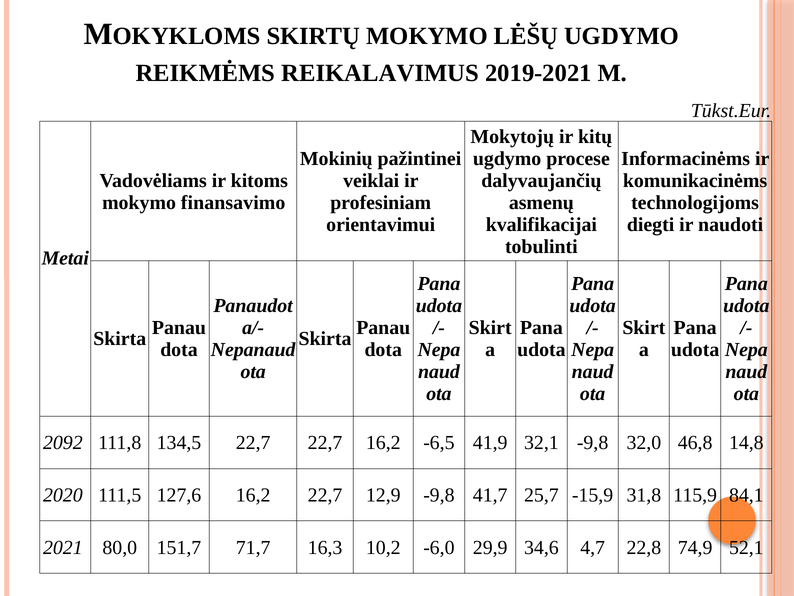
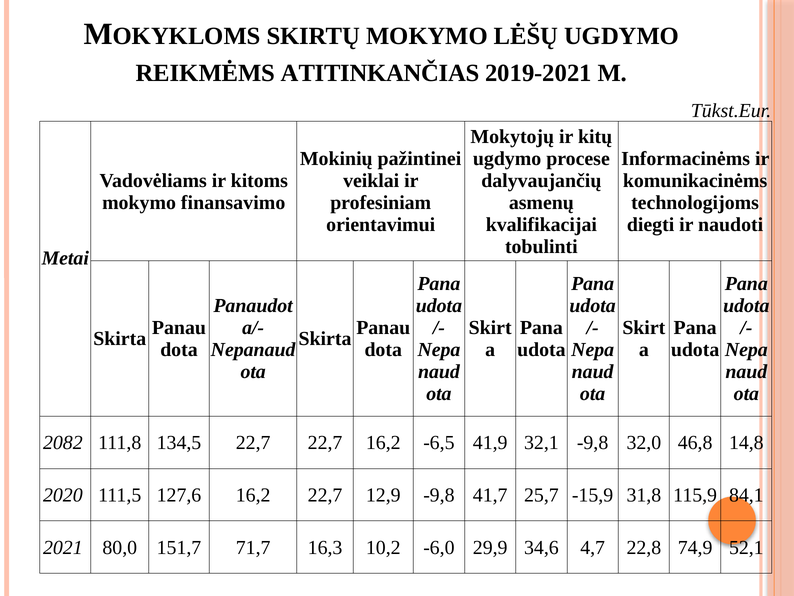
REIKALAVIMUS: REIKALAVIMUS -> ATITINKANČIAS (380, 73)
2092: 2092 -> 2082 (63, 442)
